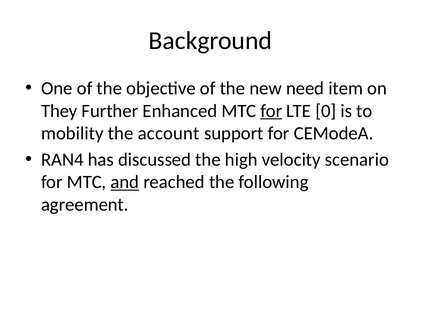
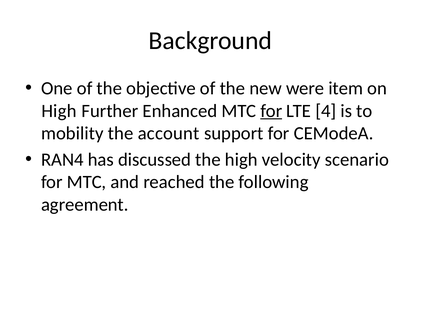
need: need -> were (305, 88)
They: They -> High (59, 111)
0: 0 -> 4 (326, 111)
and underline: present -> none (125, 182)
